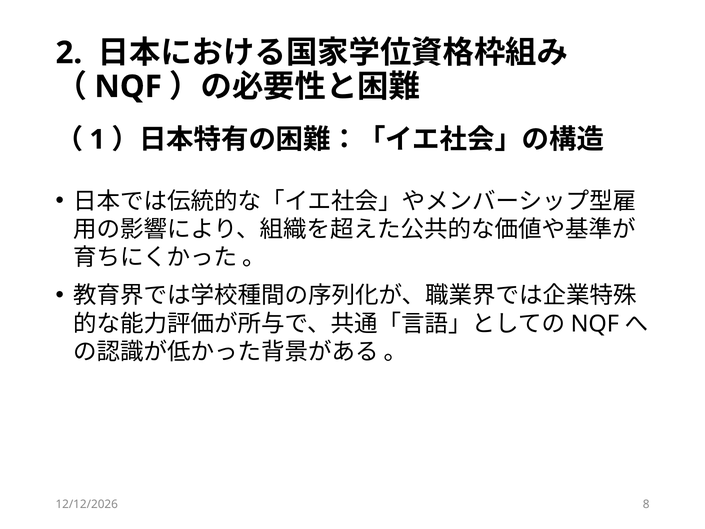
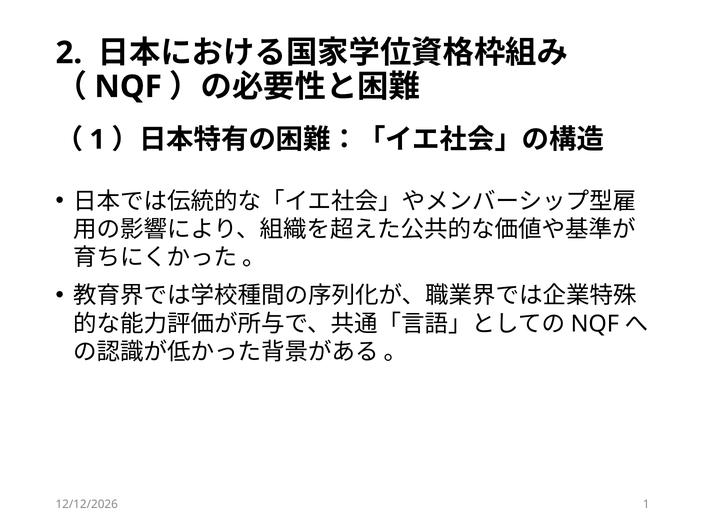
8: 8 -> 1 (646, 504)
